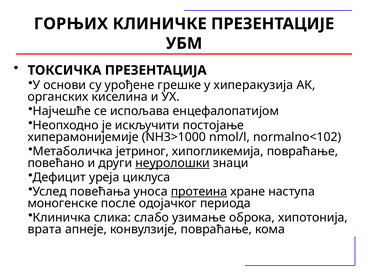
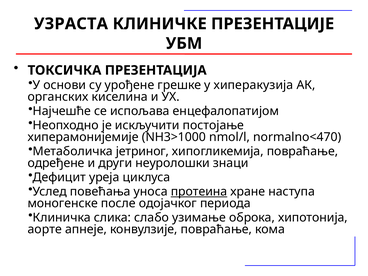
ГОРЊИХ: ГОРЊИХ -> УЗРАСТА (71, 24)
normalno<102: normalno<102 -> normalno<470 (297, 137)
повећано: повећано -> одређене (56, 163)
неуролошки underline: present -> none (173, 163)
врата: врата -> аорте (45, 229)
